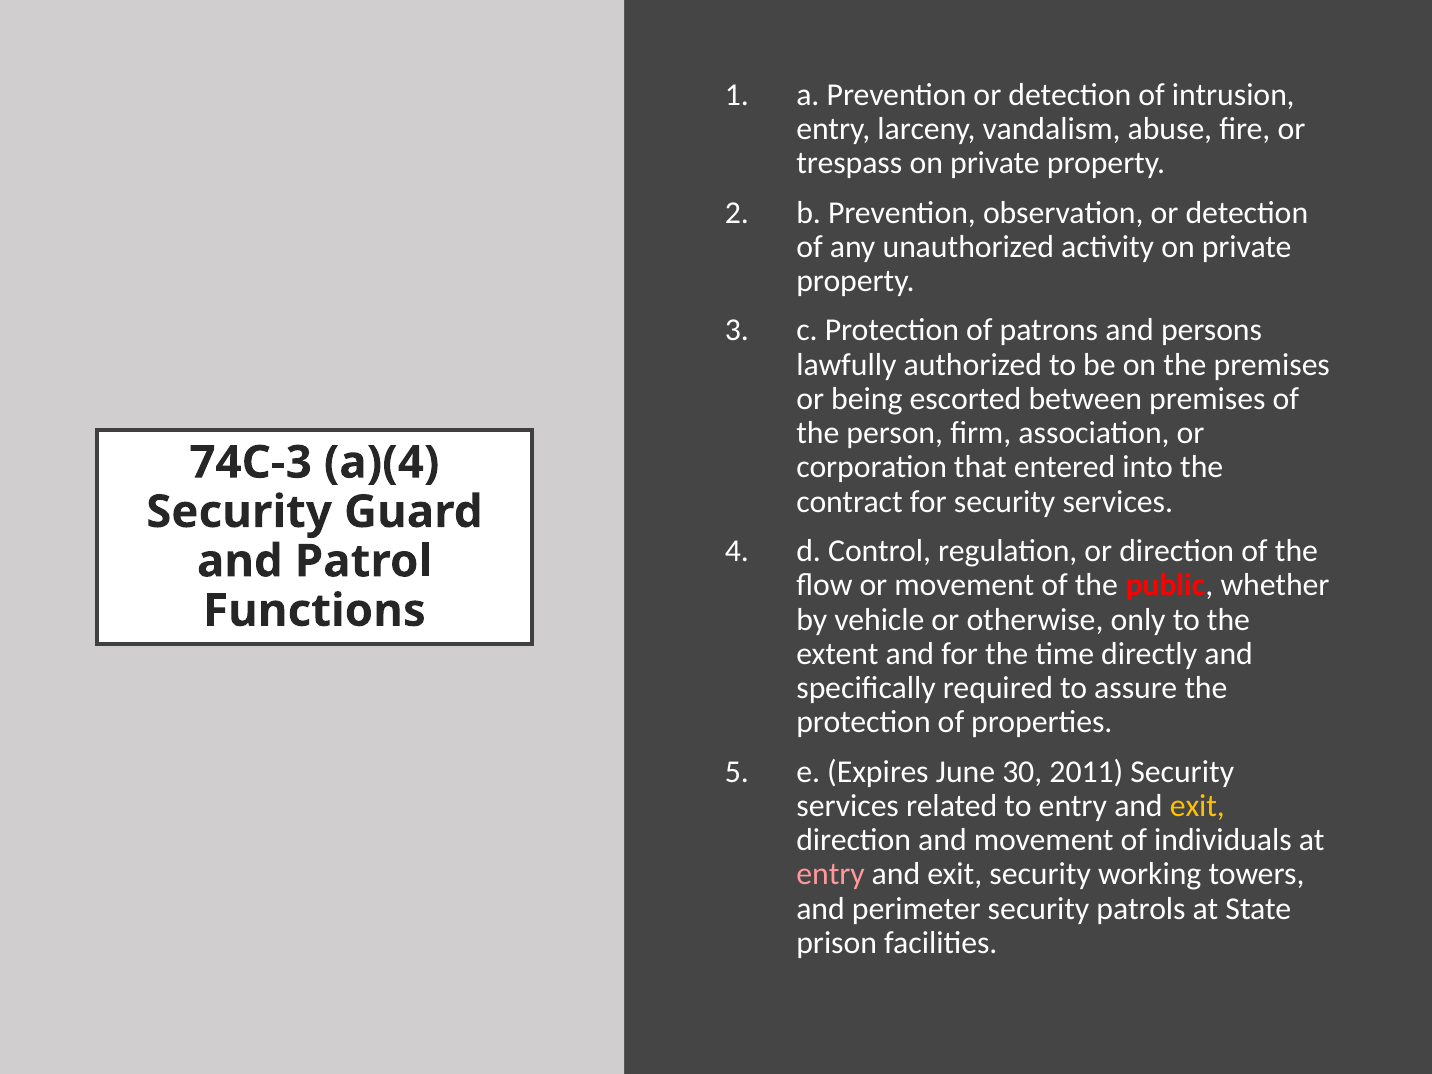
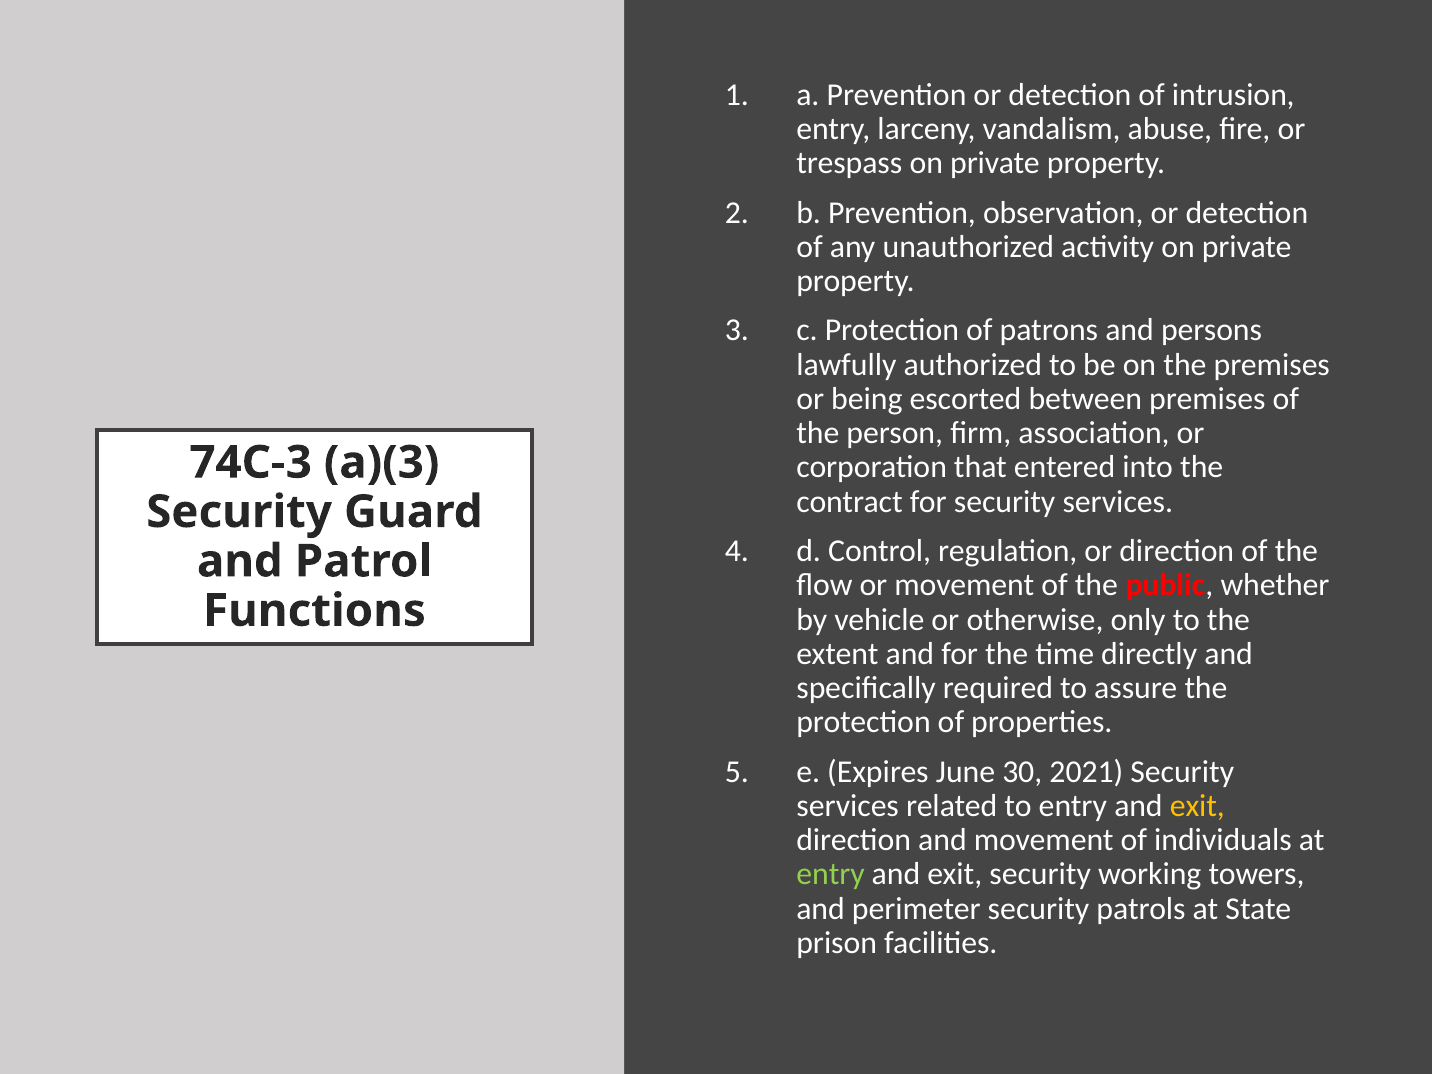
a)(4: a)(4 -> a)(3 (382, 463)
2011: 2011 -> 2021 (1086, 772)
entry colour: pink -> light green (831, 874)
